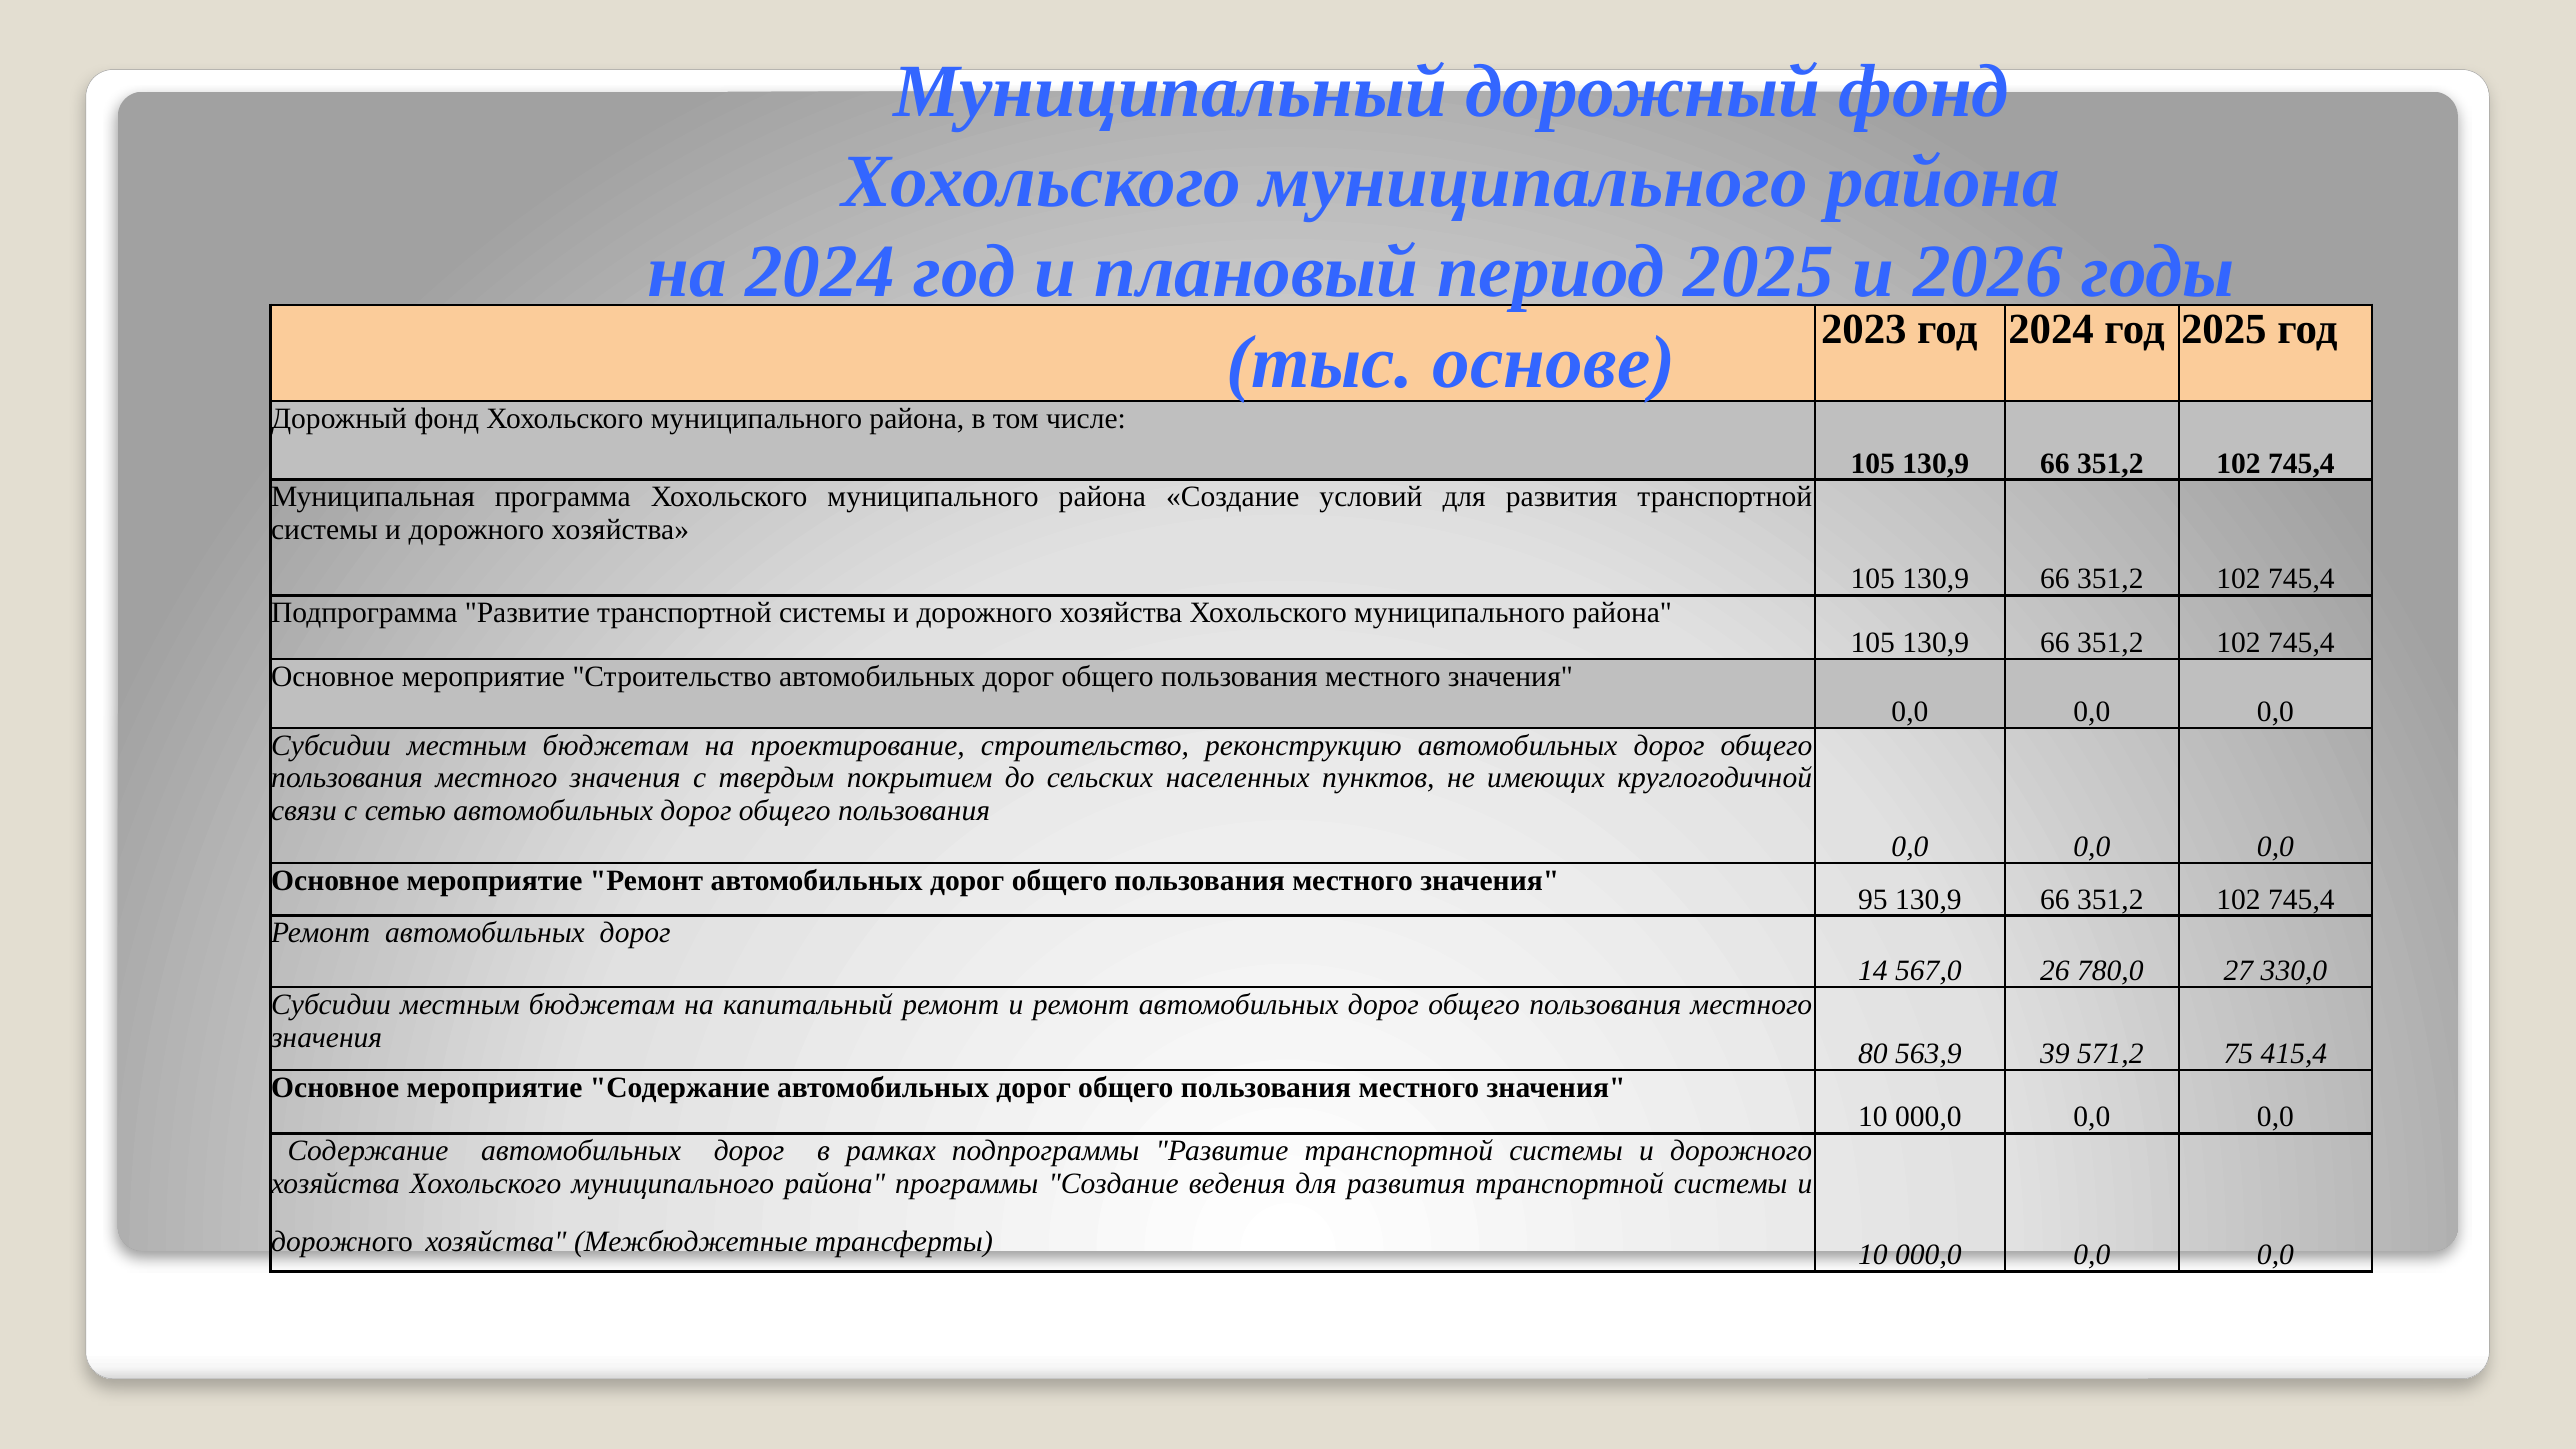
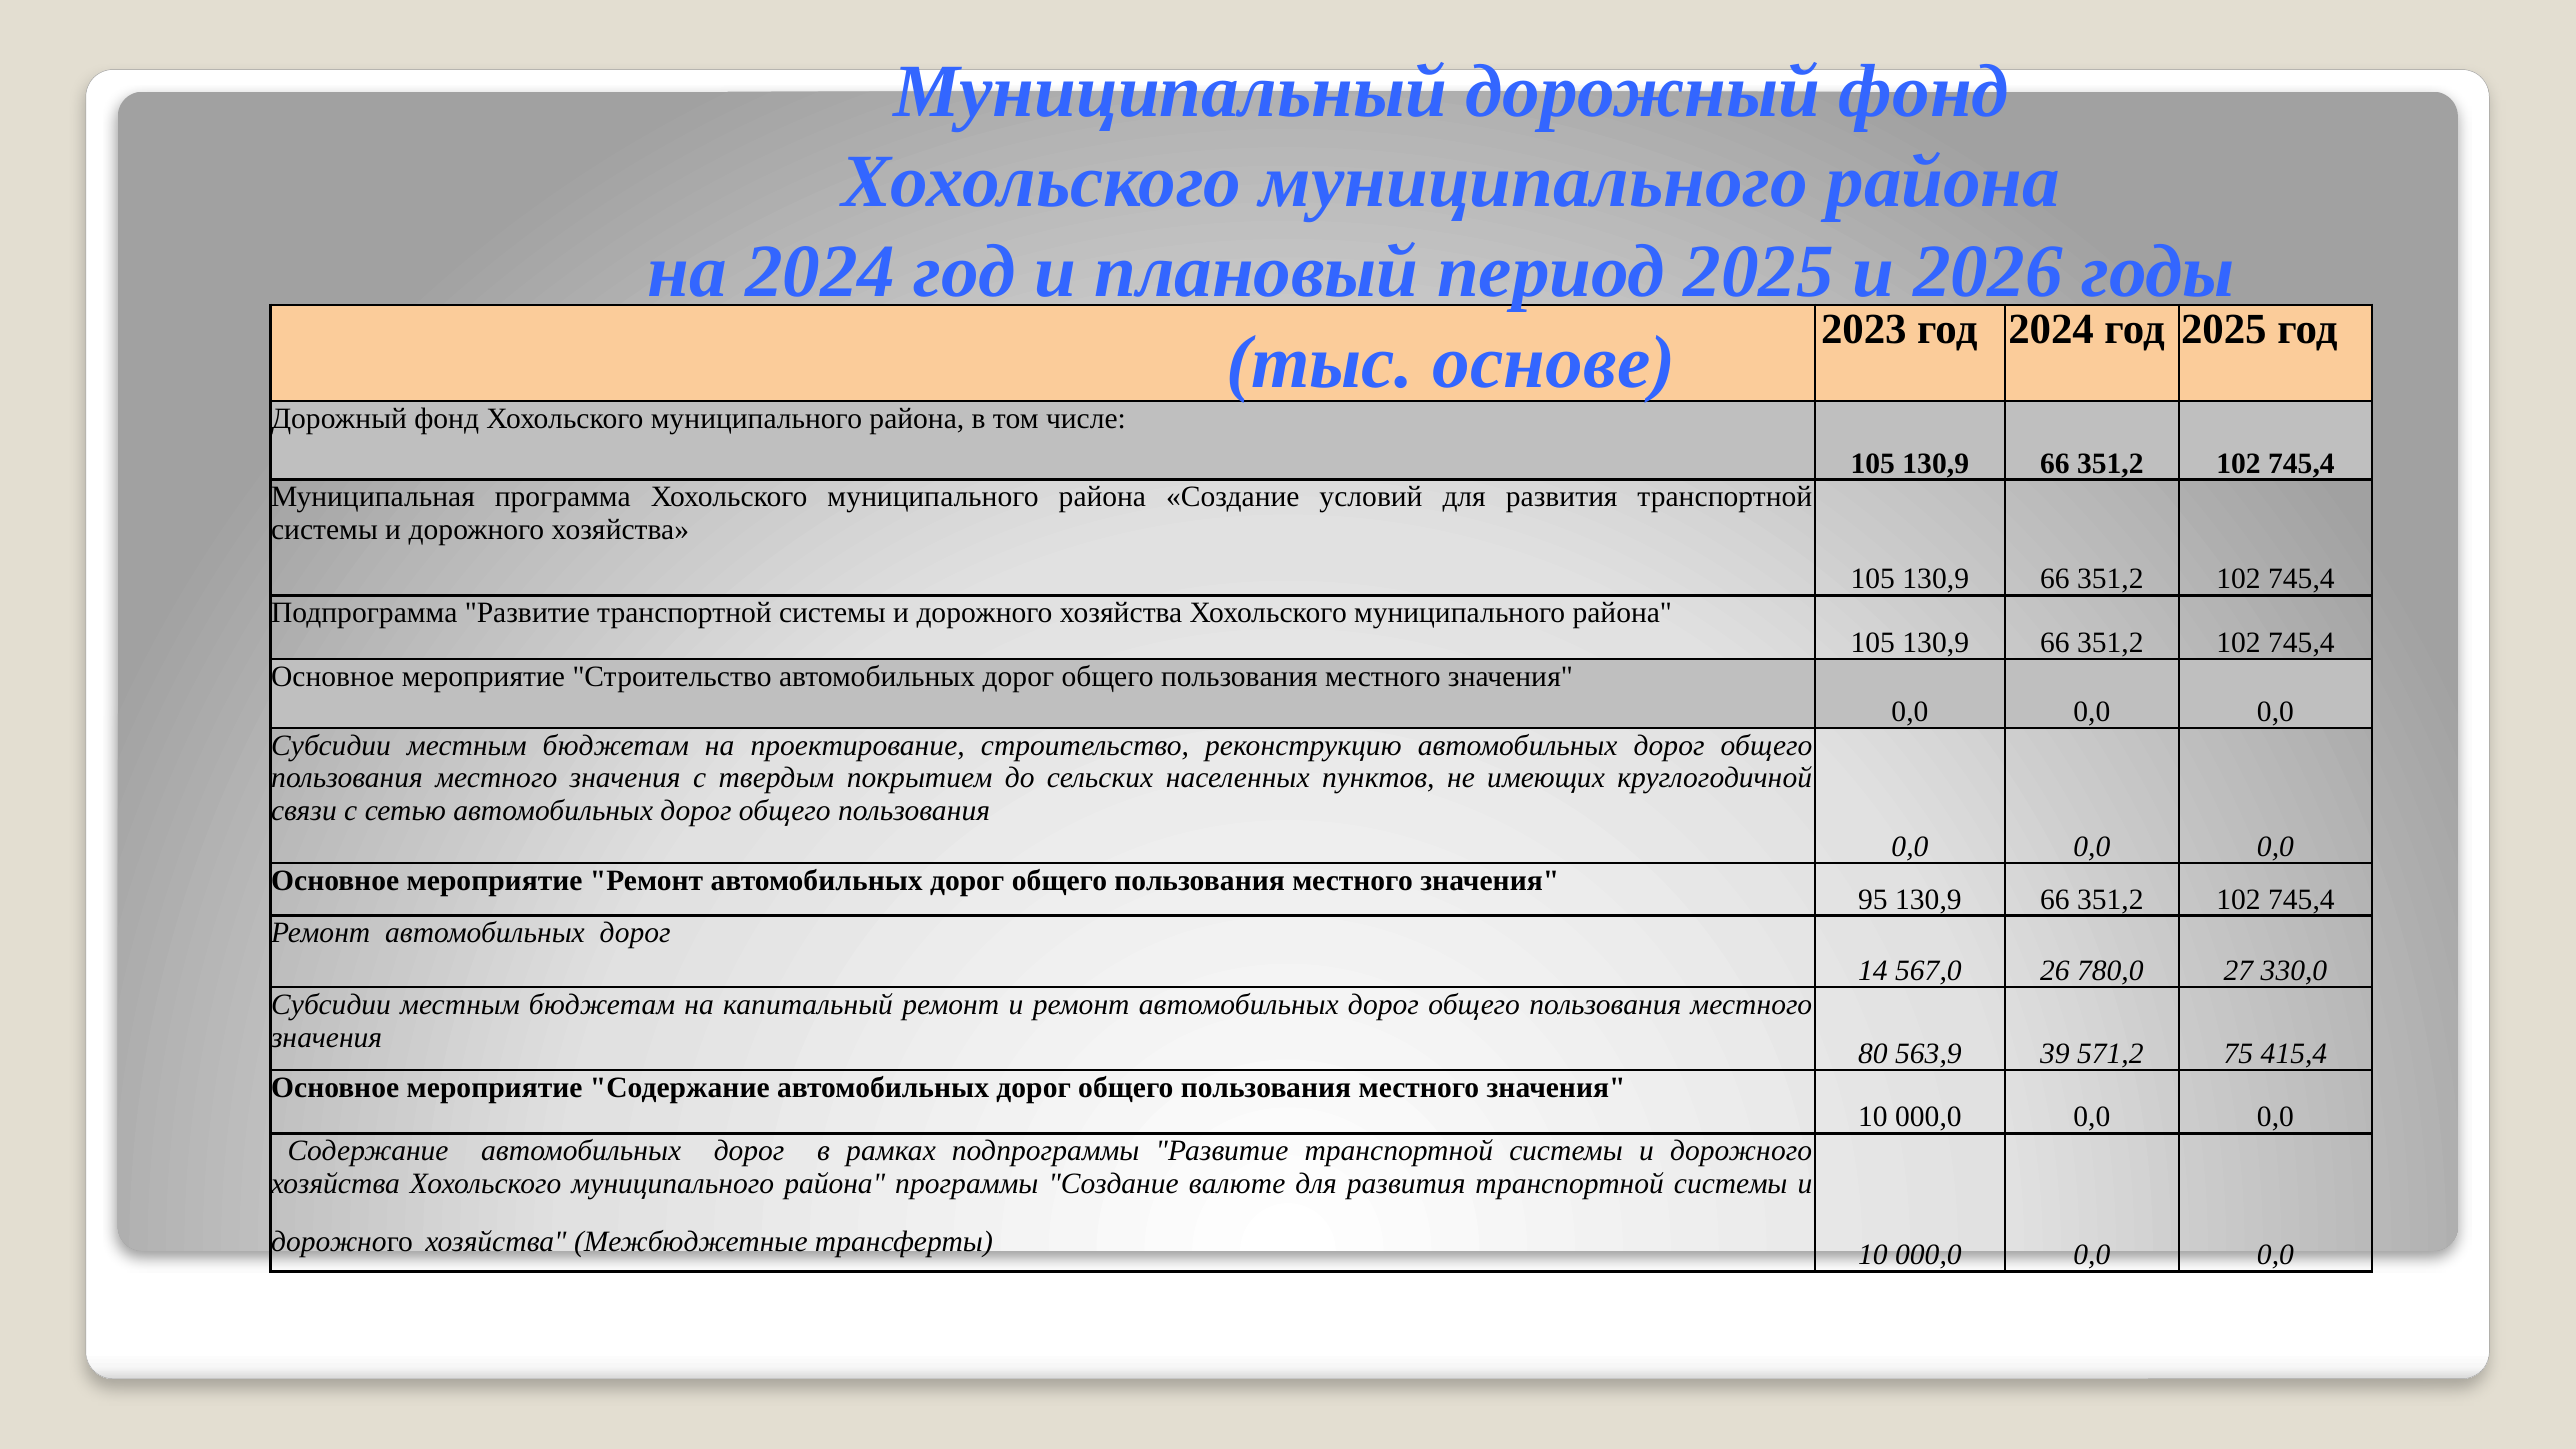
ведения: ведения -> валюте (1237, 1184)
